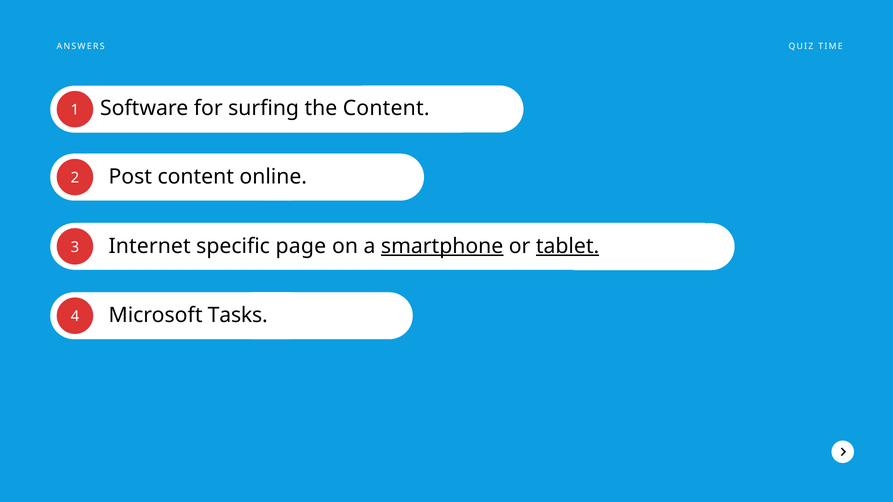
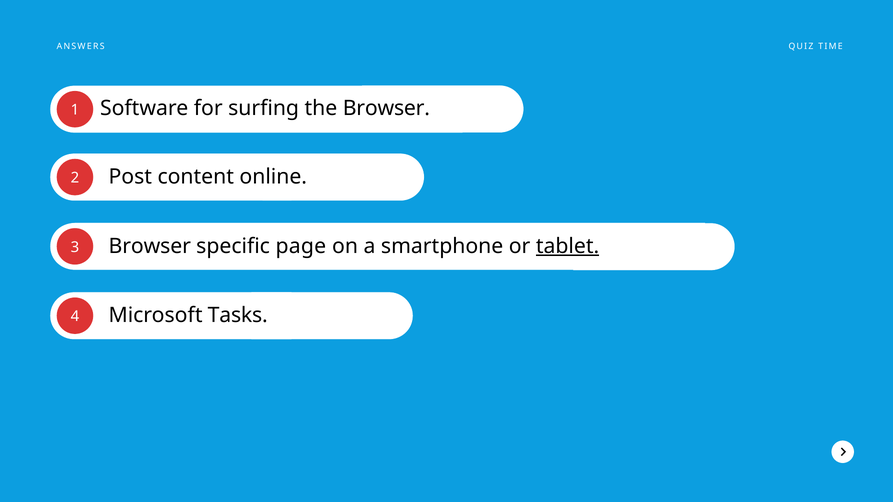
the Content: Content -> Browser (386, 108)
Internet: Internet -> Browser (150, 246)
smartphone underline: present -> none (442, 246)
